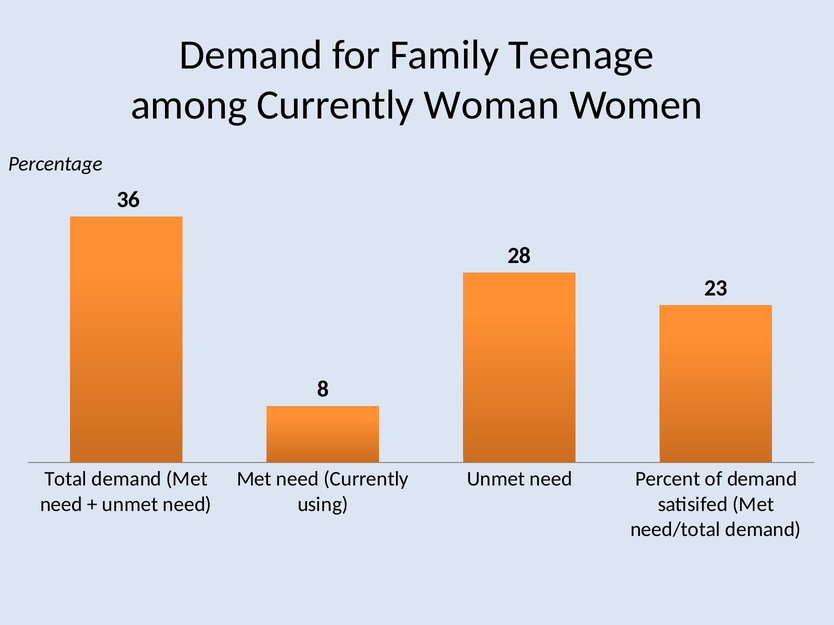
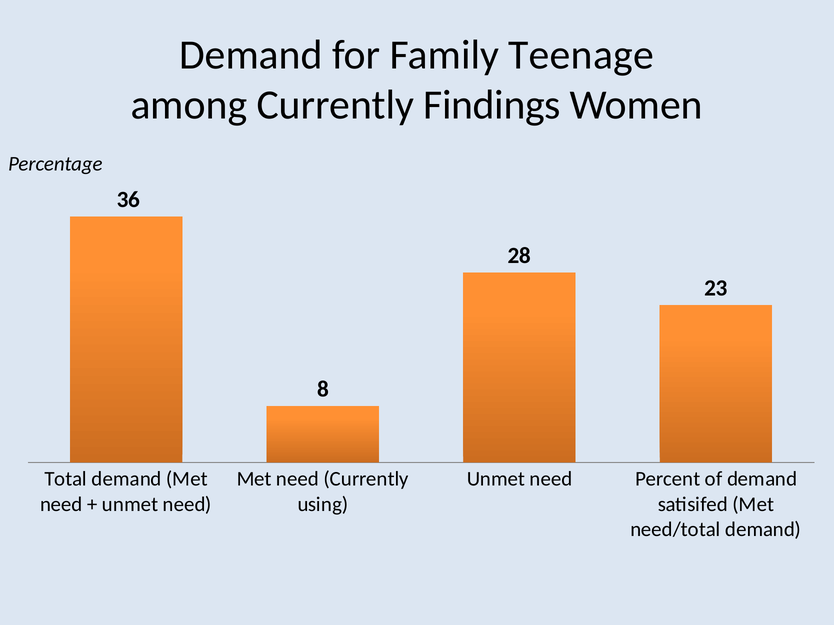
Woman: Woman -> Findings (492, 105)
